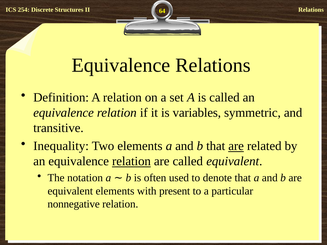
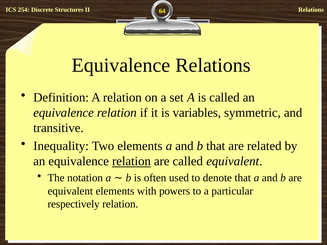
are underline: present -> none (236, 146)
present: present -> powers (175, 191)
nonnegative: nonnegative -> respectively (74, 204)
